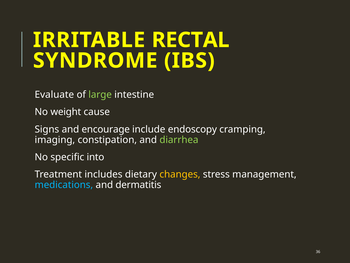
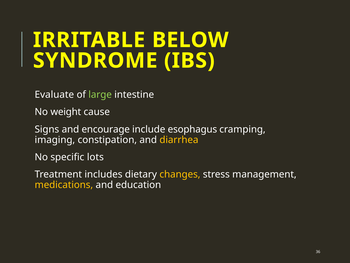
RECTAL: RECTAL -> BELOW (190, 40)
endoscopy: endoscopy -> esophagus (192, 129)
diarrhea colour: light green -> yellow (179, 140)
into: into -> lots (95, 157)
medications colour: light blue -> yellow (64, 185)
dermatitis: dermatitis -> education (138, 185)
